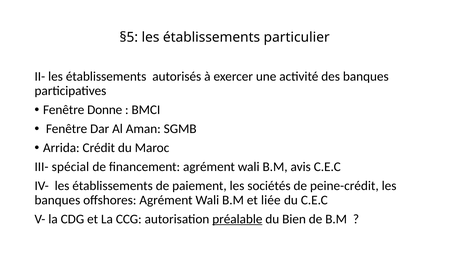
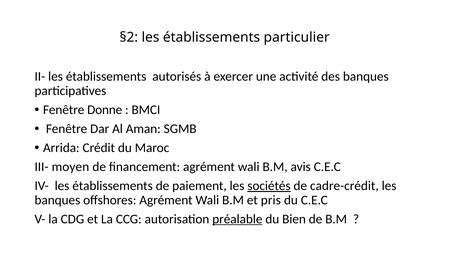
§5: §5 -> §2 (129, 37)
spécial: spécial -> moyen (70, 167)
sociétés underline: none -> present (269, 186)
peine-crédit: peine-crédit -> cadre-crédit (344, 186)
liée: liée -> pris (271, 200)
